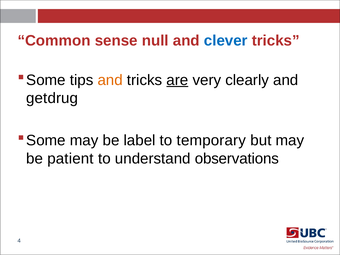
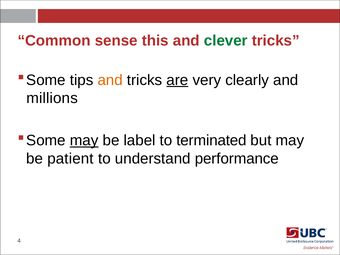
null: null -> this (155, 41)
clever colour: blue -> green (226, 41)
getdrug: getdrug -> millions (52, 98)
may underline: none -> present (84, 140)
temporary: temporary -> terminated (211, 140)
observations: observations -> performance (237, 159)
